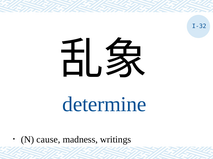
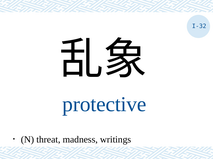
determine: determine -> protective (104, 105)
cause: cause -> threat (48, 140)
